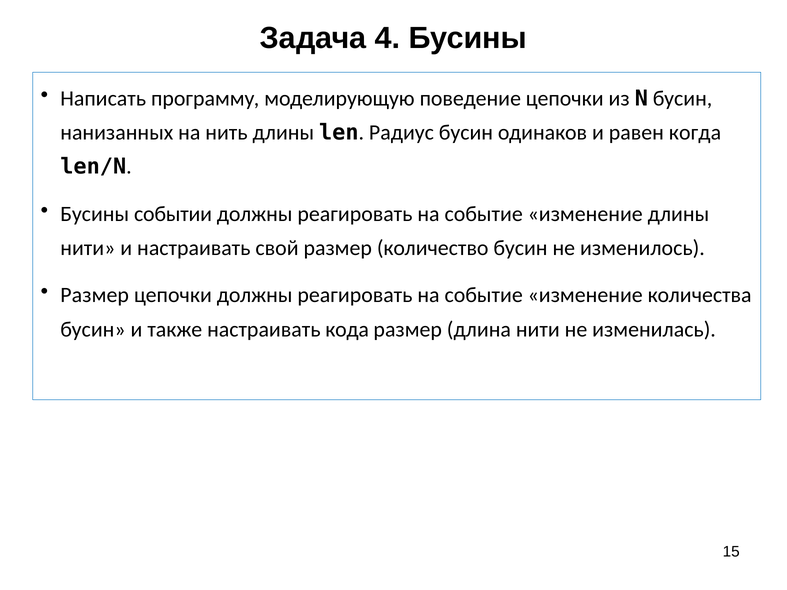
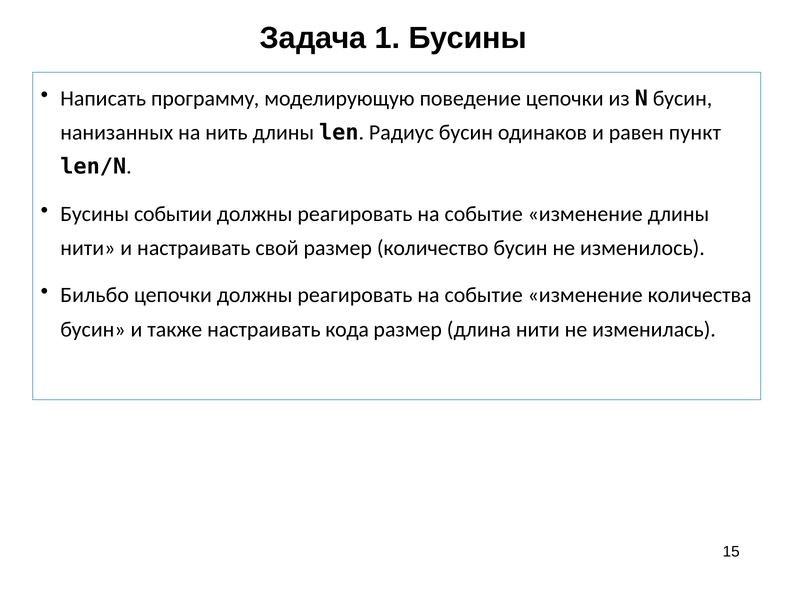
4: 4 -> 1 (388, 38)
когда: когда -> пункт (695, 133)
Размер: Размер -> Бильбо (95, 295)
